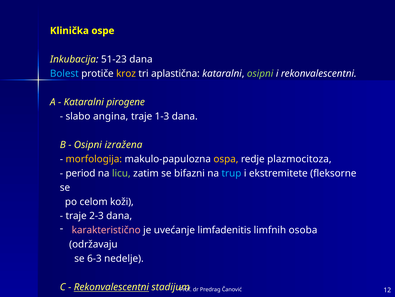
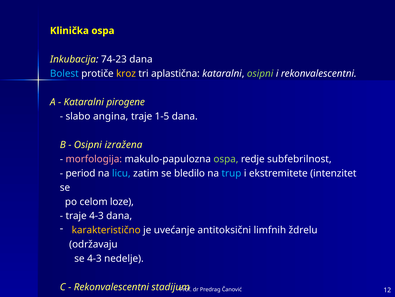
Klinička ospe: ospe -> ospa (103, 31)
51-23: 51-23 -> 74-23 (114, 59)
1-3: 1-3 -> 1-5 (162, 116)
morfologija colour: yellow -> pink (94, 159)
ospa colour: yellow -> light green (226, 159)
plazmocitoza: plazmocitoza -> subfebrilnost (299, 159)
licu colour: light green -> light blue (121, 173)
bifazni: bifazni -> bledilo (189, 173)
fleksorne: fleksorne -> intenzitet (333, 173)
koži: koži -> loze (122, 201)
traje 2-3: 2-3 -> 4-3 (96, 215)
karakteristično colour: pink -> yellow (106, 230)
limfadenitis: limfadenitis -> antitoksični (224, 230)
osoba: osoba -> ždrelu (303, 230)
se 6-3: 6-3 -> 4-3 (94, 258)
Rekonvalescentni underline: present -> none (111, 287)
